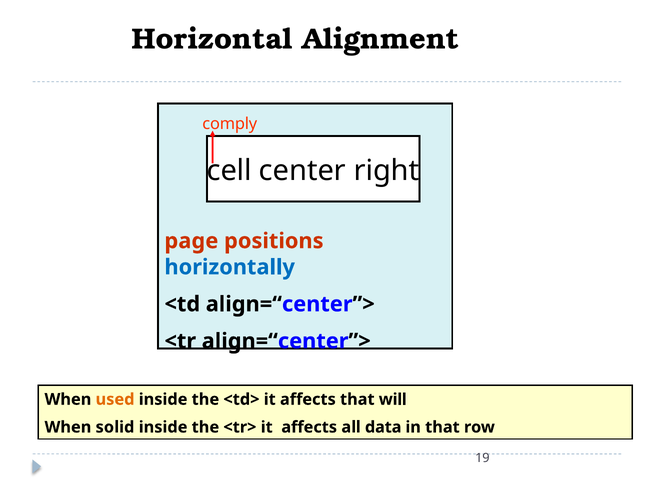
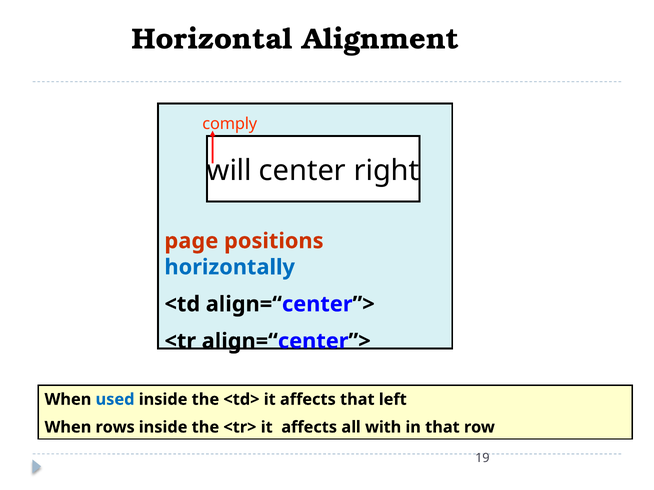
cell: cell -> will (229, 171)
used colour: orange -> blue (115, 400)
will: will -> left (393, 400)
solid: solid -> rows (115, 428)
data: data -> with (383, 428)
